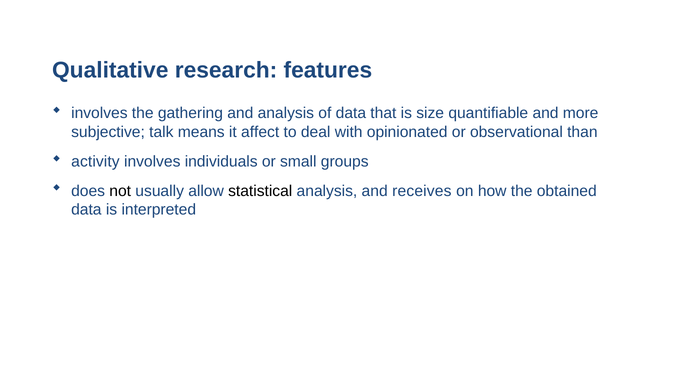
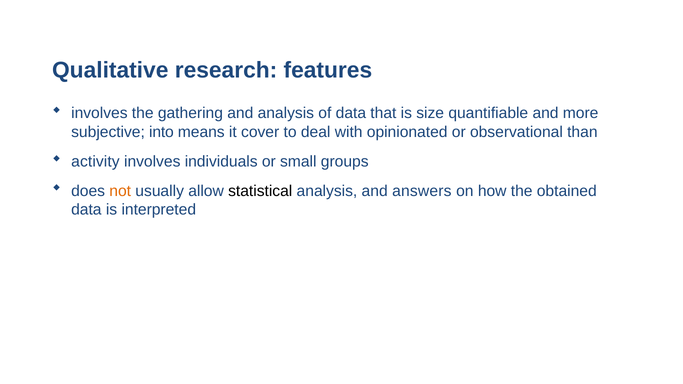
talk: talk -> into (161, 132)
affect: affect -> cover (260, 132)
not colour: black -> orange (120, 191)
receives: receives -> answers (422, 191)
